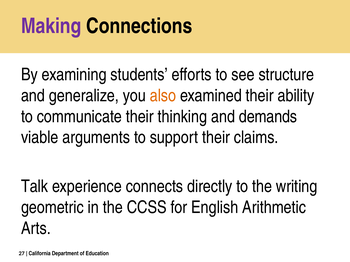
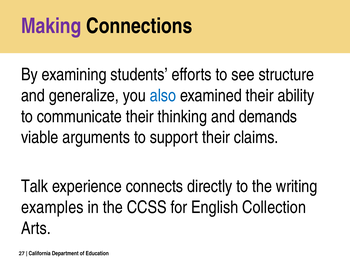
also colour: orange -> blue (163, 96)
geometric: geometric -> examples (52, 208)
Arithmetic: Arithmetic -> Collection (274, 208)
